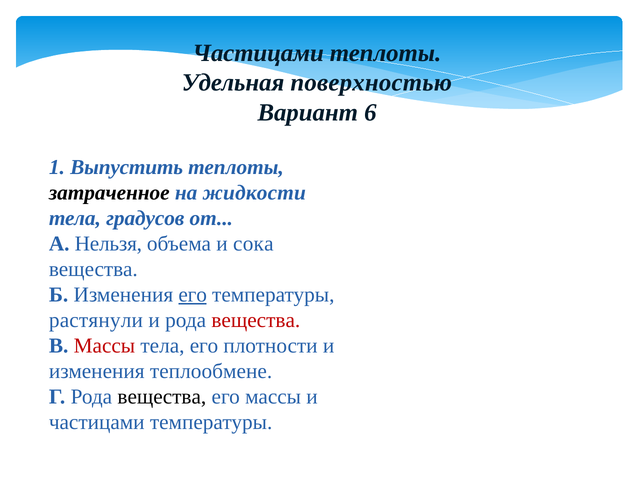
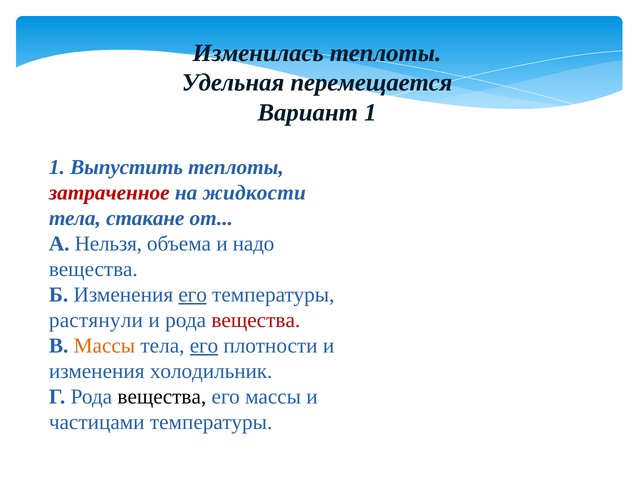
Частицами: Частицами -> Изменилась (258, 53)
поверхностью: поверхностью -> перемещается (371, 83)
Вариант 6: 6 -> 1 (370, 113)
затраченное colour: black -> red (109, 193)
градусов: градусов -> стакане (145, 218)
сока: сока -> надо (254, 244)
Массы colour: red -> orange (104, 346)
его underline: none -> present (204, 346)
теплообмене: теплообмене -> холодильник (211, 371)
